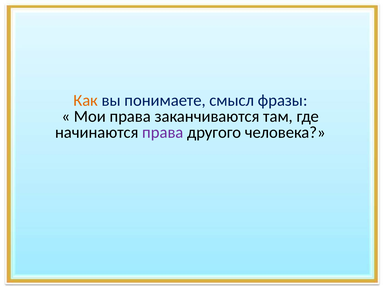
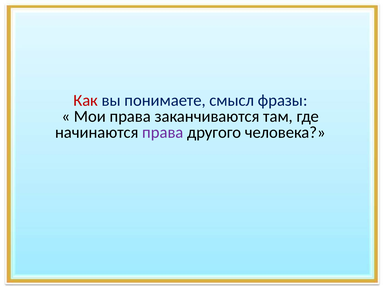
Как colour: orange -> red (86, 100)
